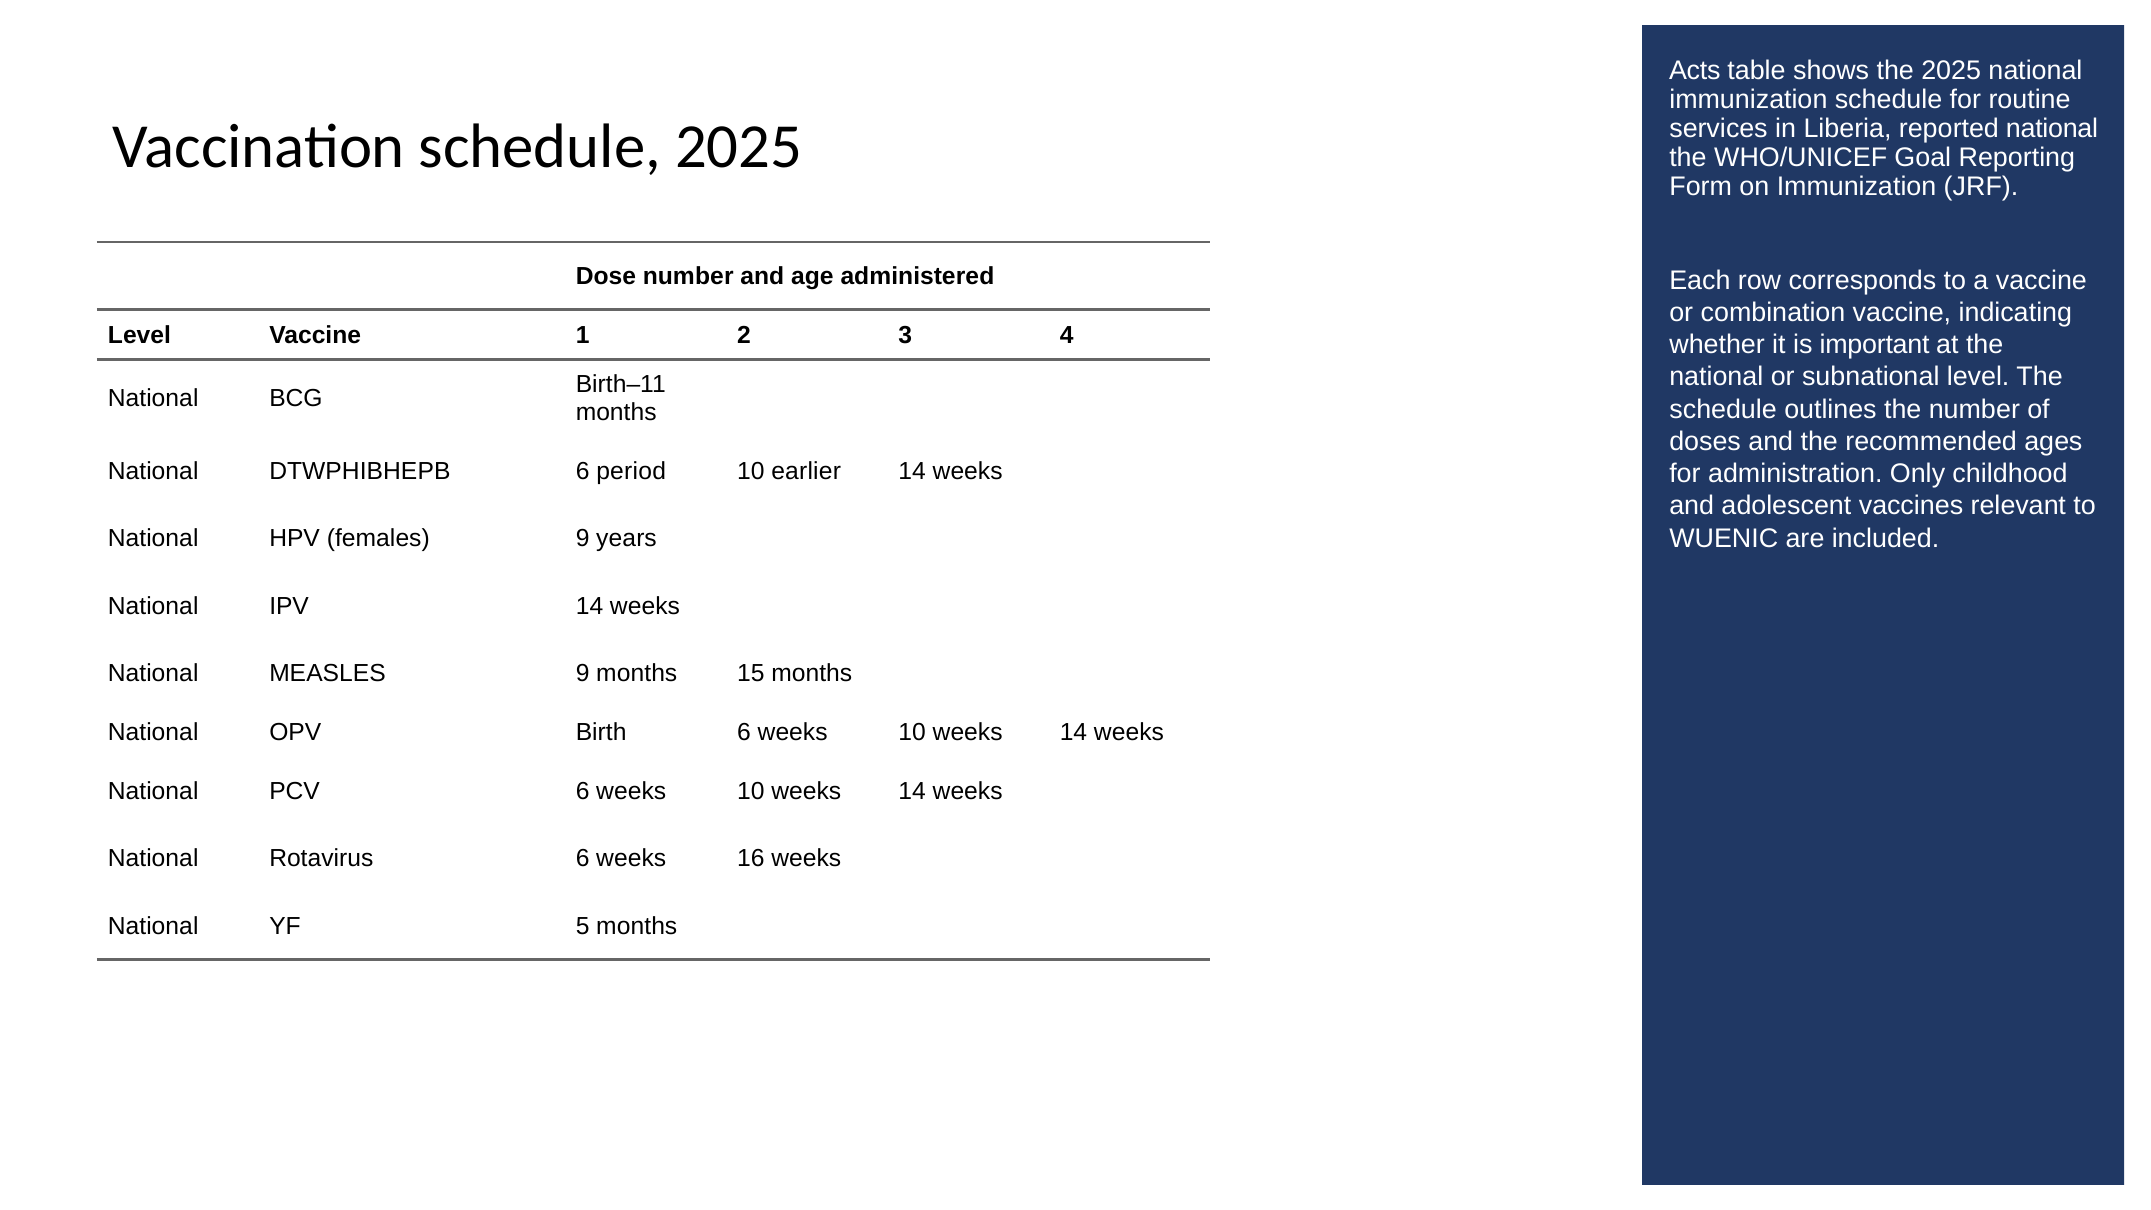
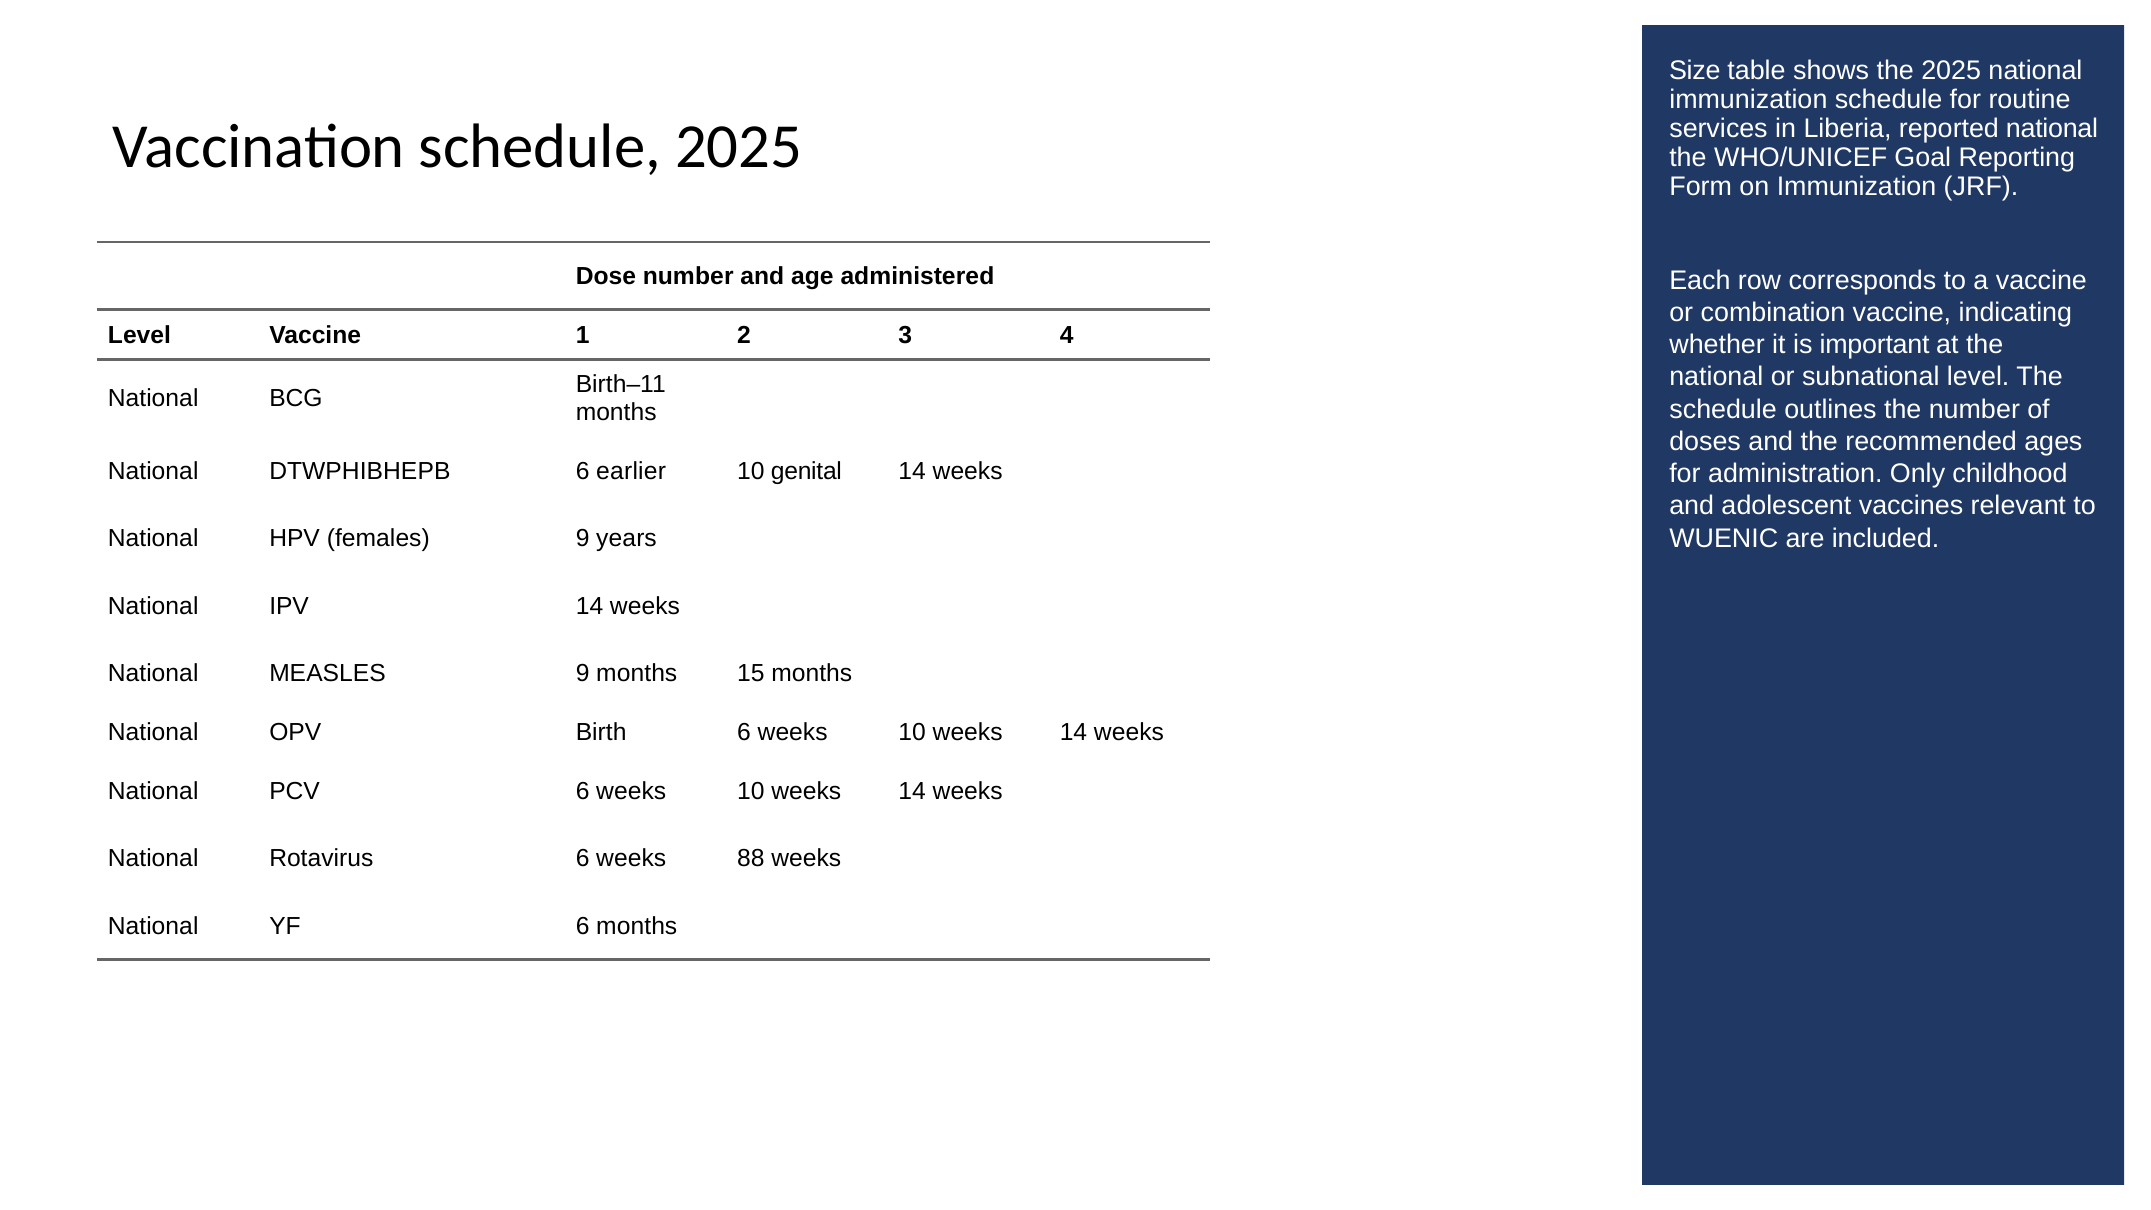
Acts: Acts -> Size (1695, 71)
period: period -> earlier (631, 471)
earlier: earlier -> genital (806, 471)
16: 16 -> 88 (751, 859)
YF 5: 5 -> 6 (583, 926)
